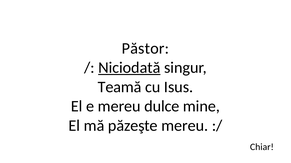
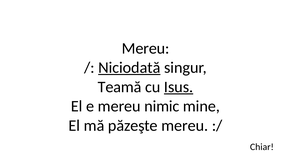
Păstor: Păstor -> Mereu (146, 49)
Isus underline: none -> present (179, 87)
dulce: dulce -> nimic (162, 107)
